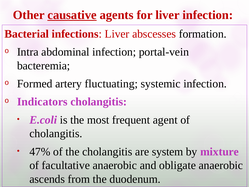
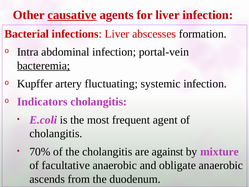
bacteremia underline: none -> present (44, 66)
Formed: Formed -> Kupffer (35, 84)
47%: 47% -> 70% (40, 151)
system: system -> against (168, 151)
